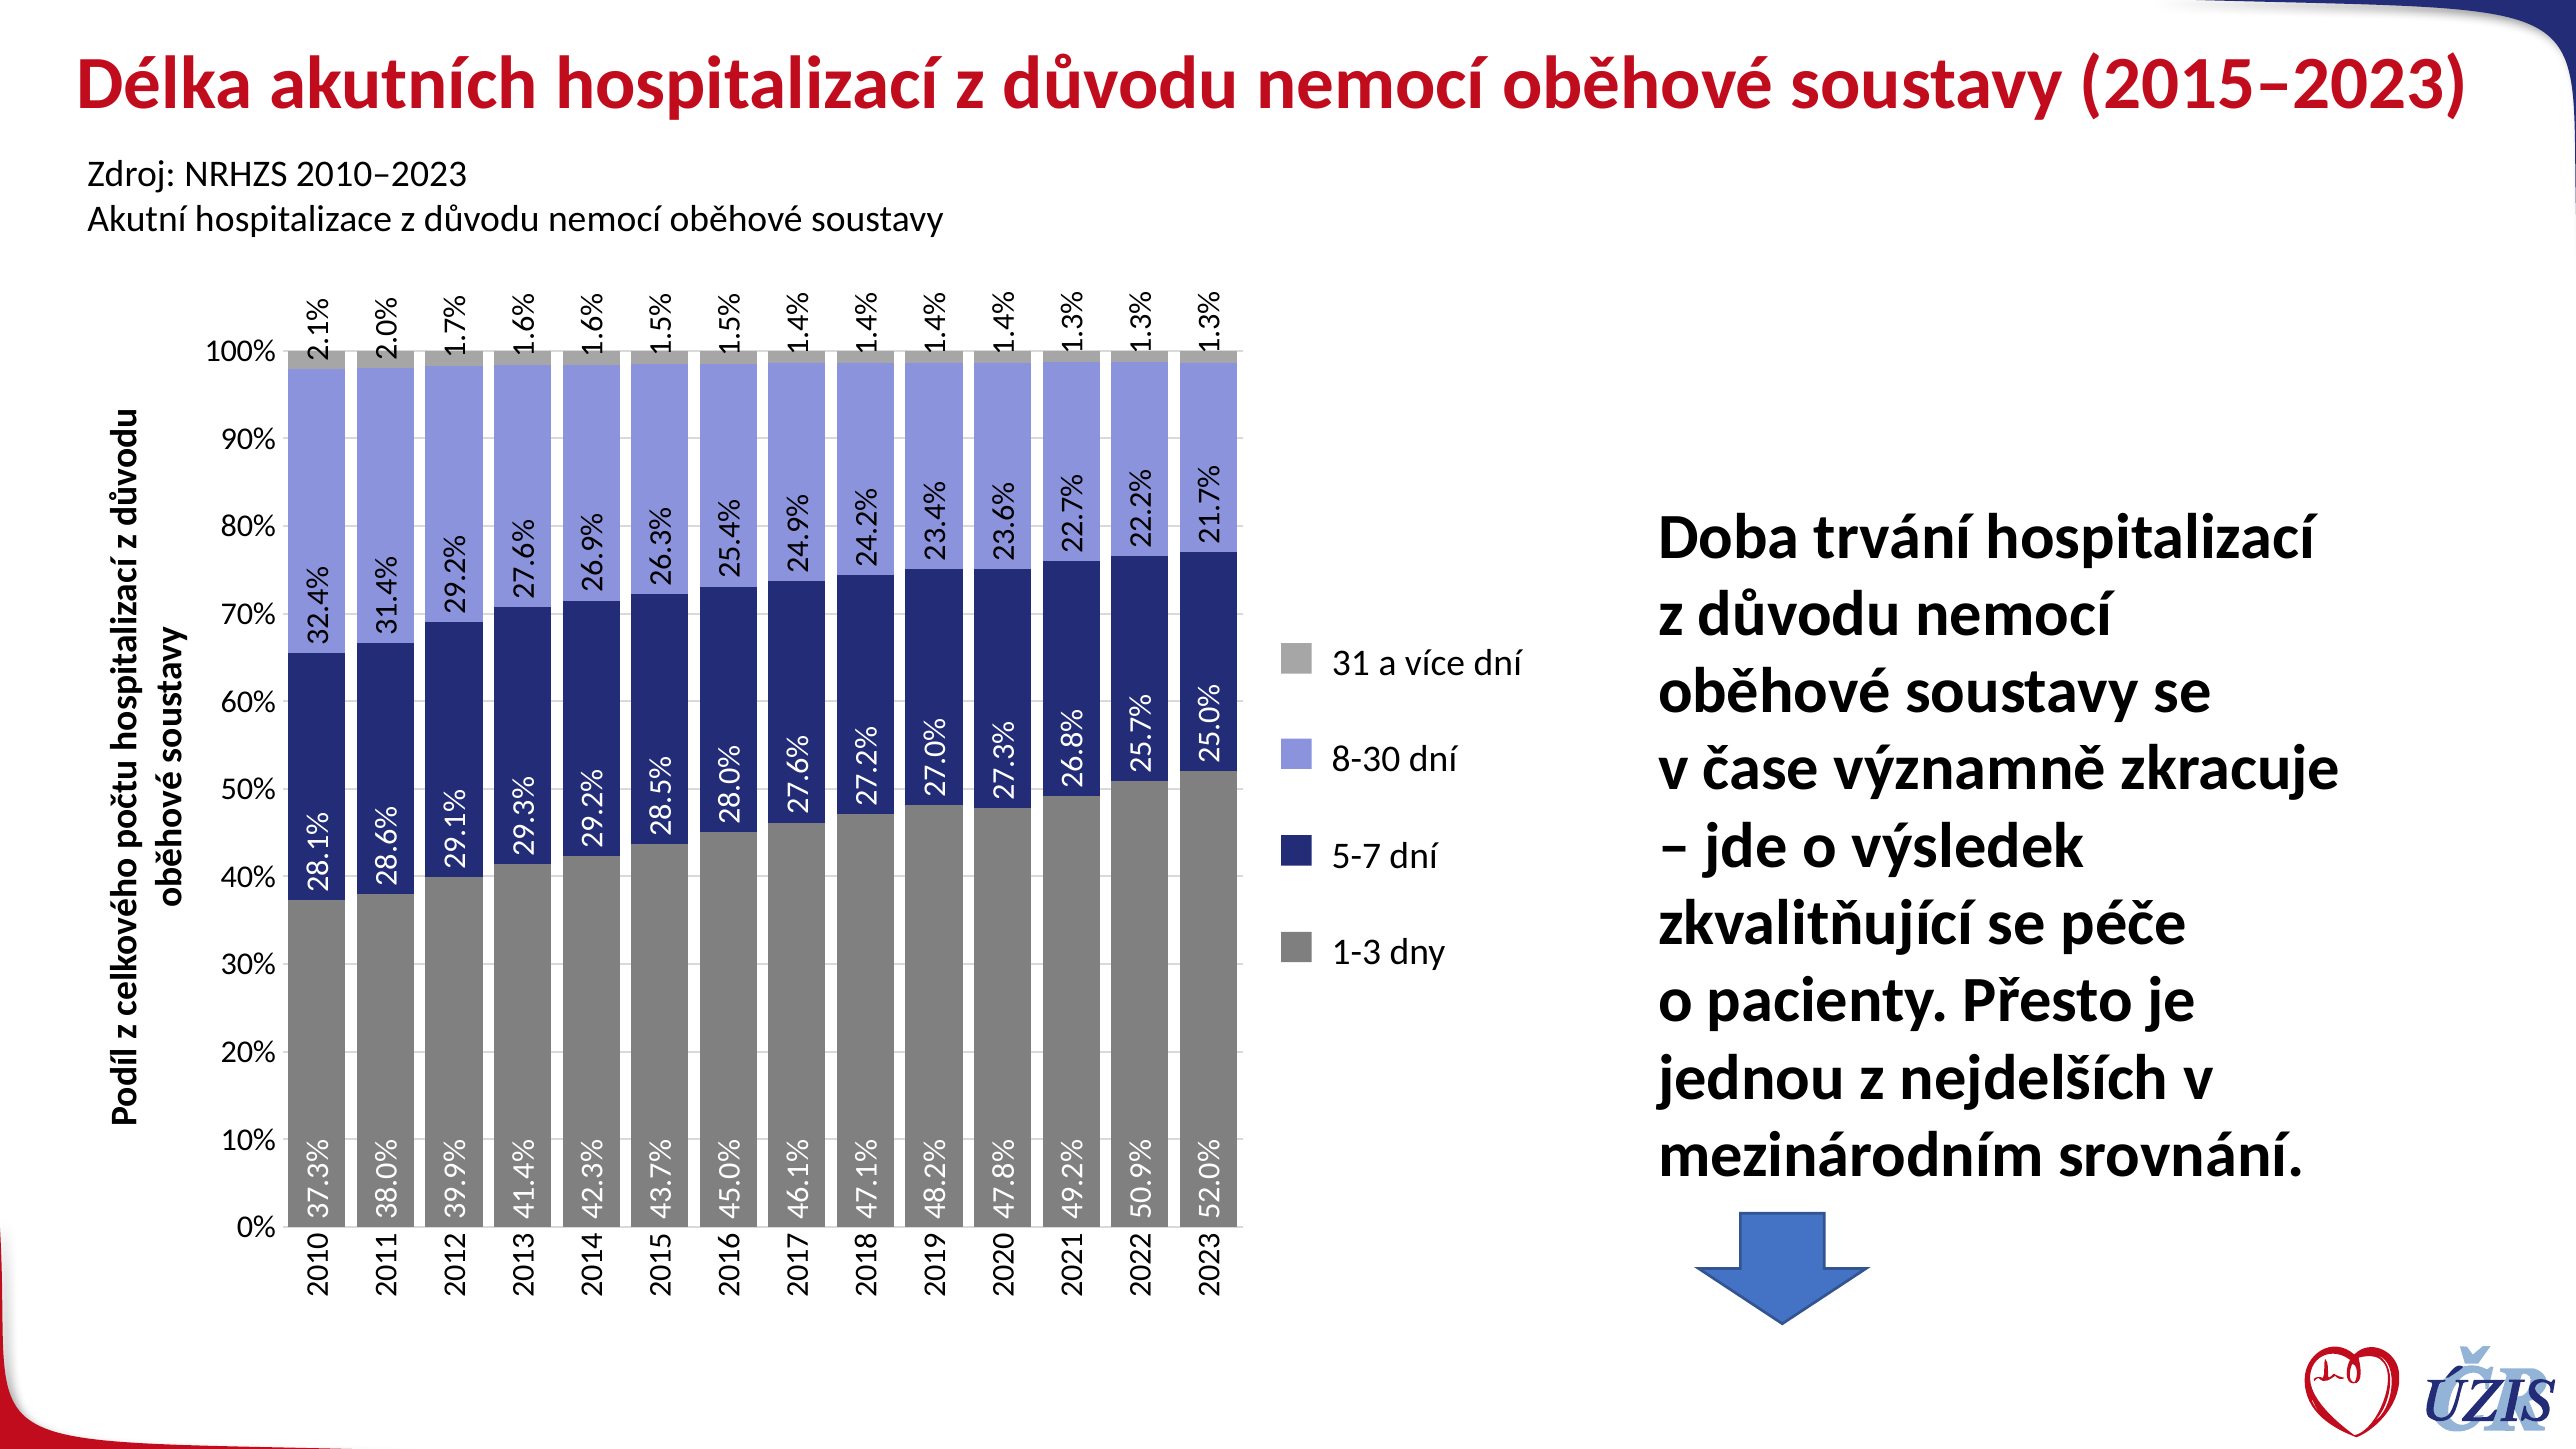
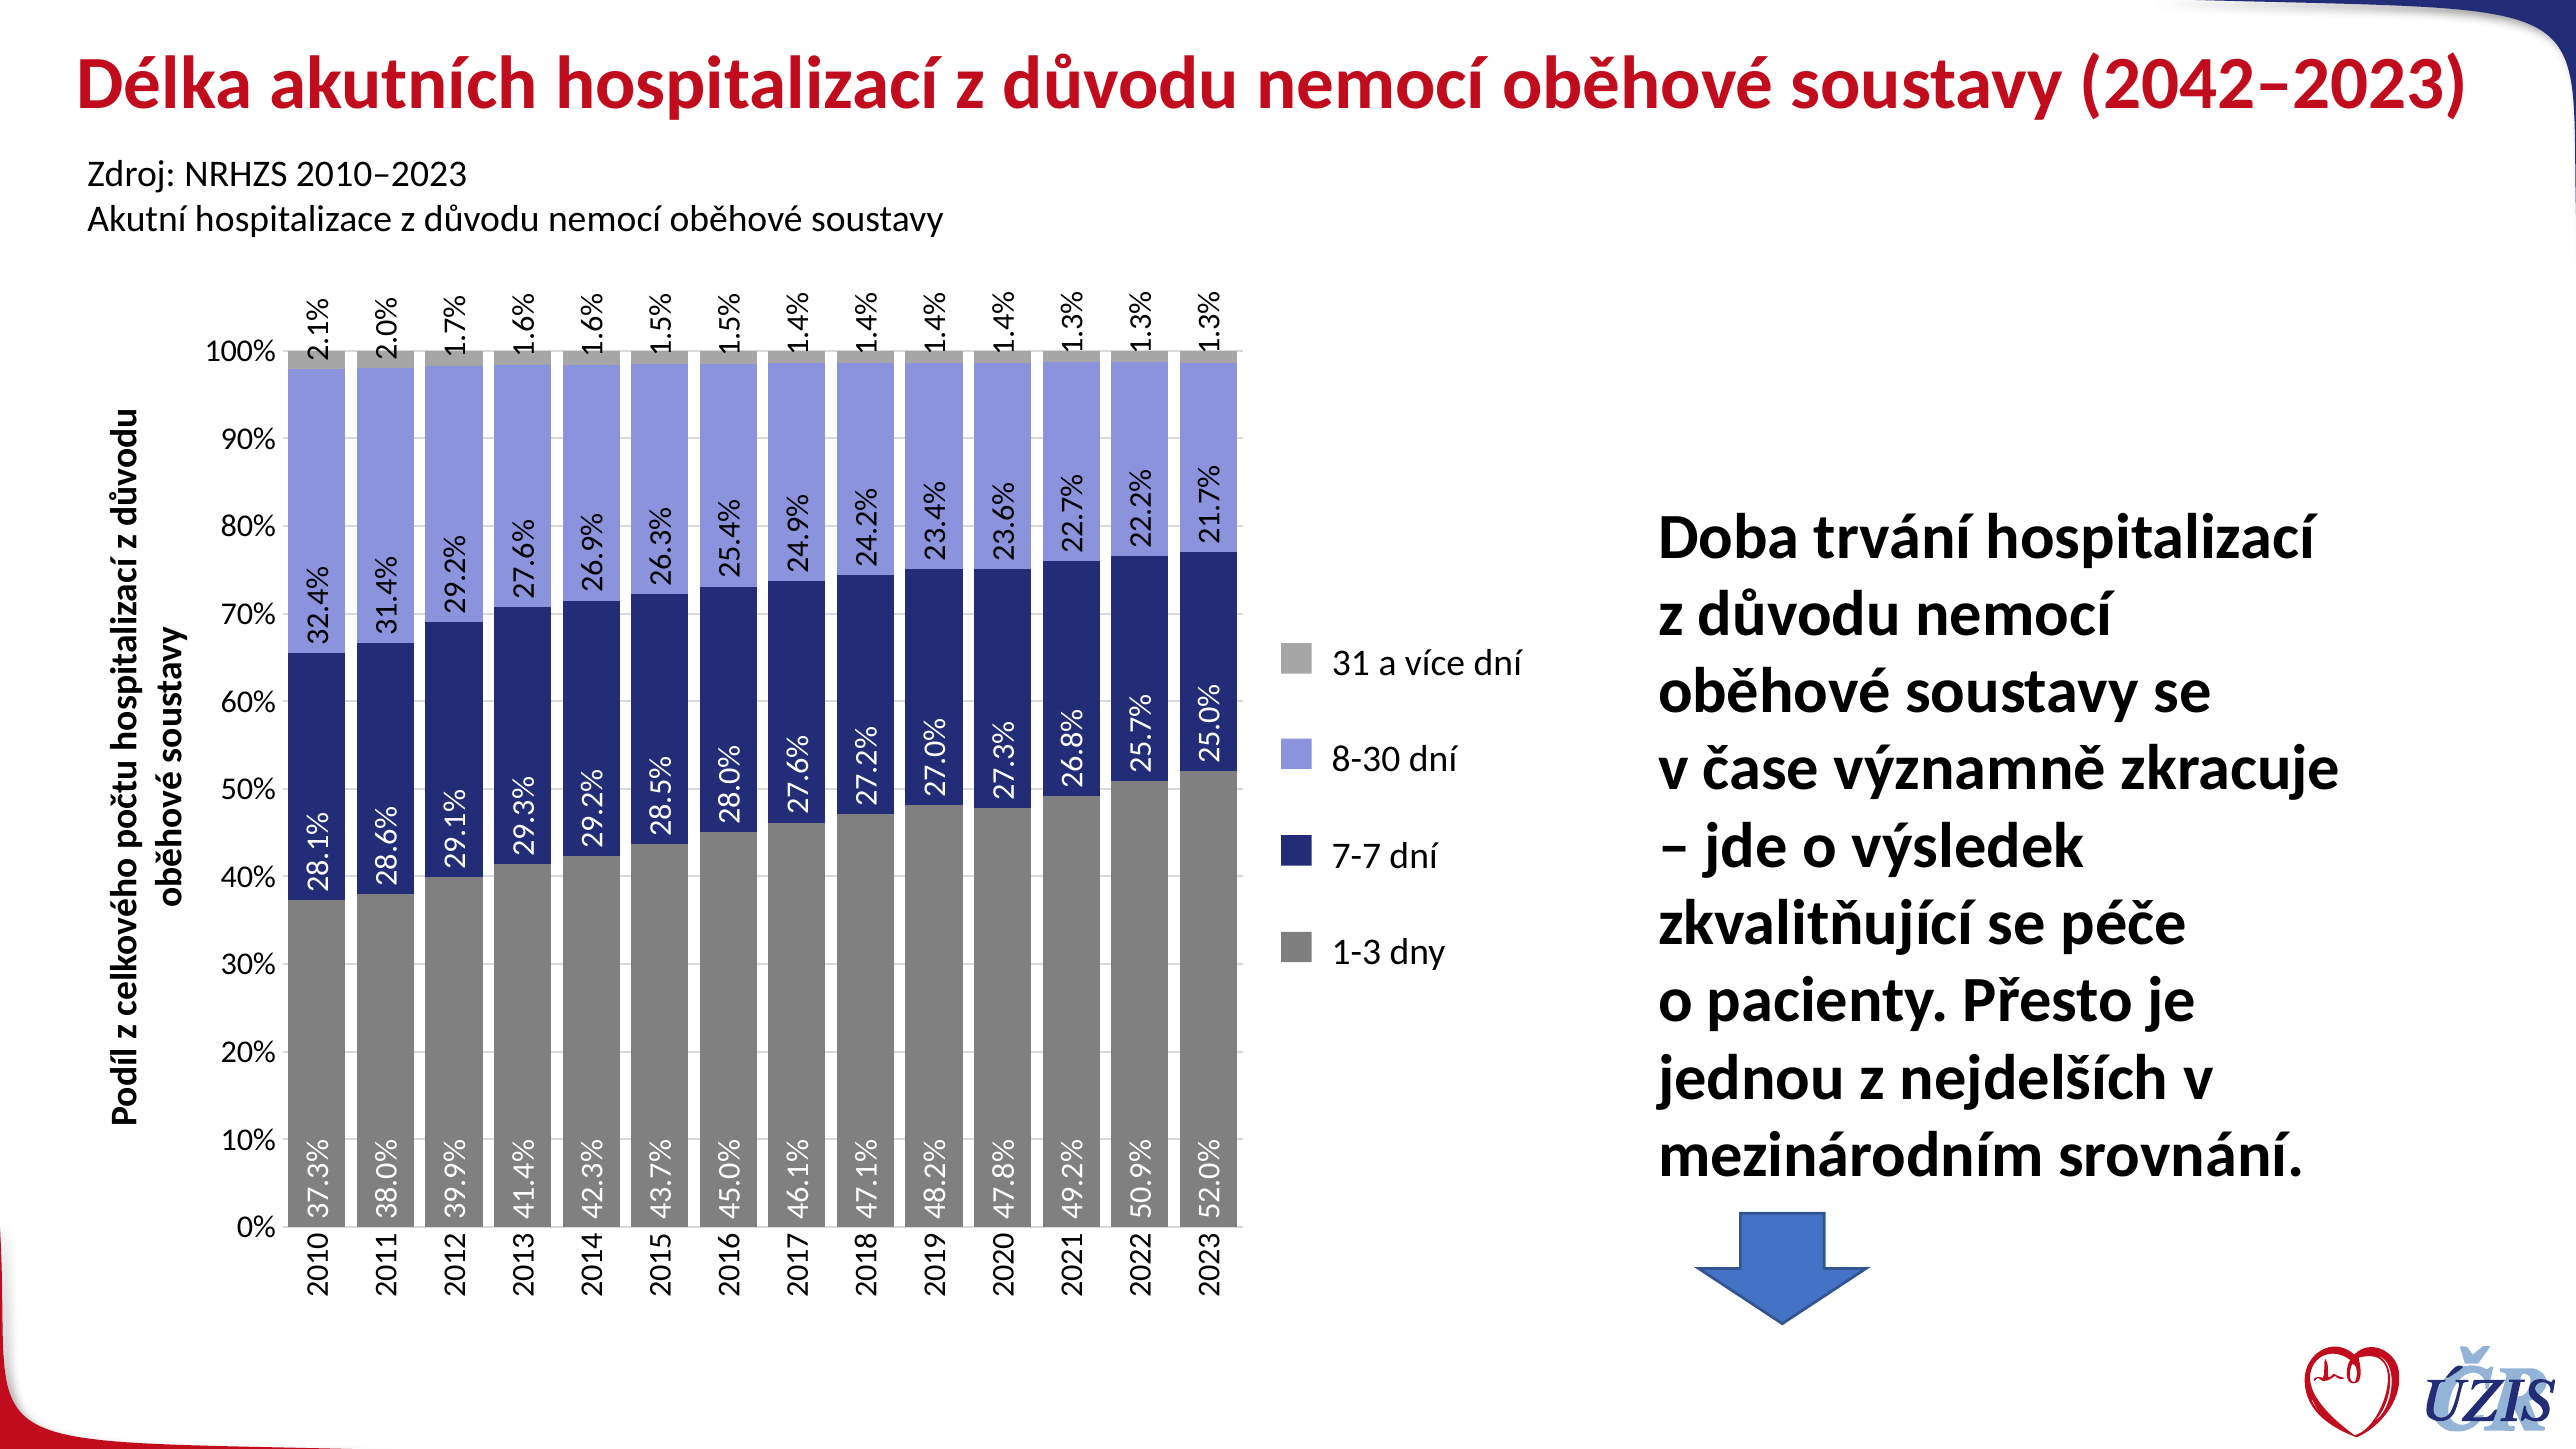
2015–2023: 2015–2023 -> 2042–2023 (2274, 84)
5-7: 5-7 -> 7-7 (1356, 856)
